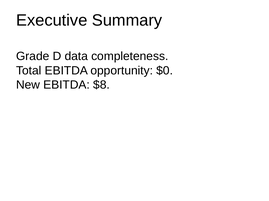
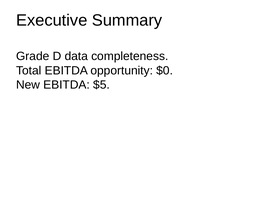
$8: $8 -> $5 (101, 85)
